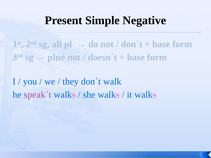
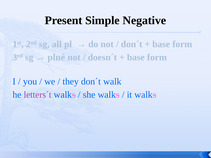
speak´t: speak´t -> letters´t (38, 95)
